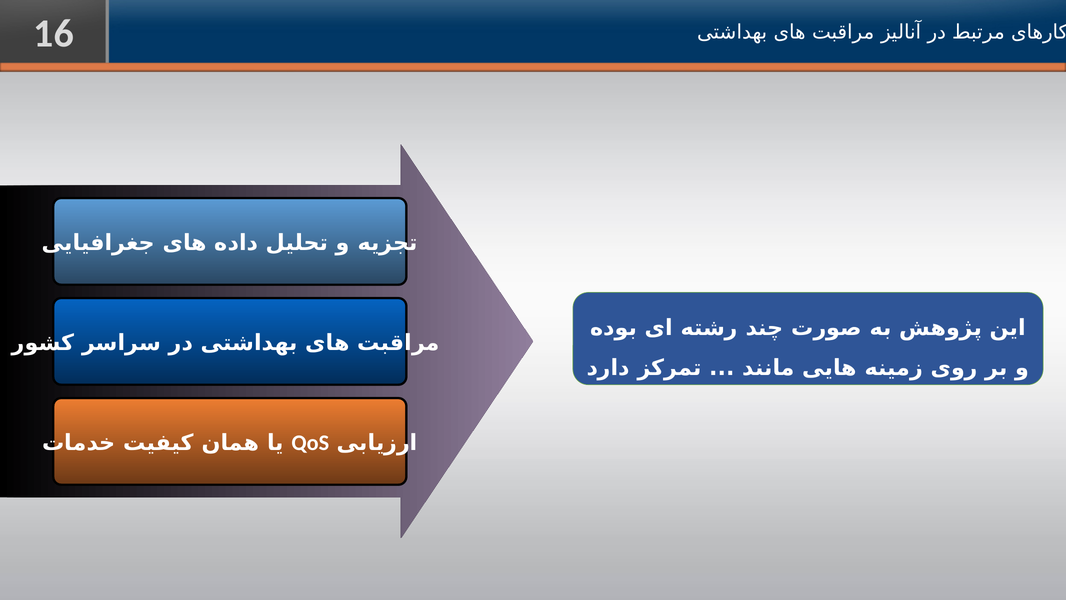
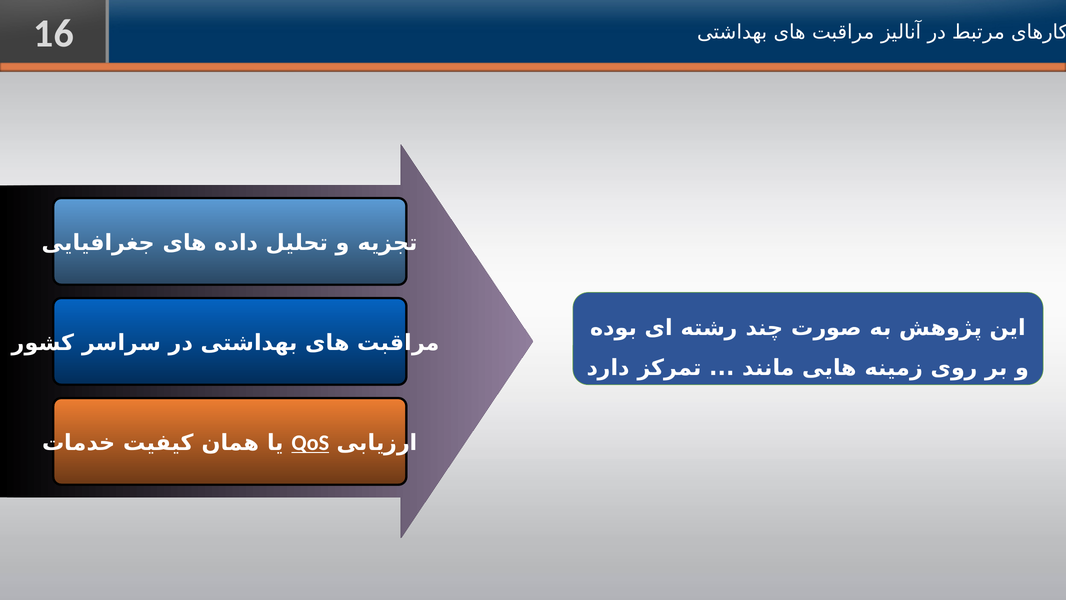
QoS underline: none -> present (310, 443)
